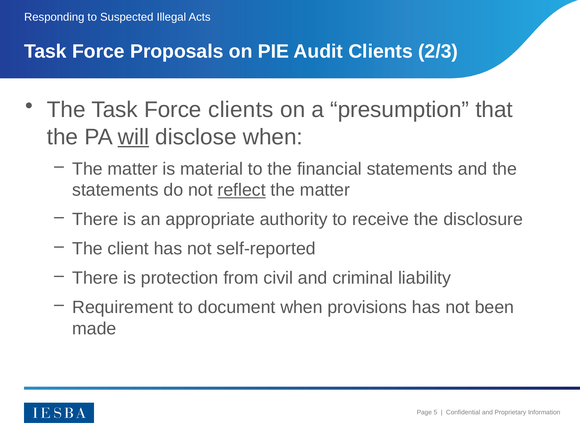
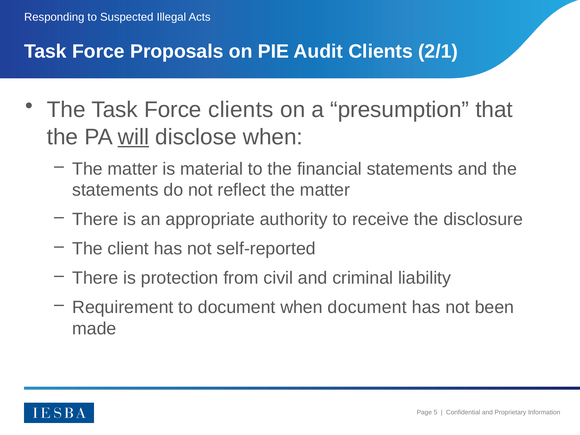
2/3: 2/3 -> 2/1 (438, 51)
reflect underline: present -> none (242, 190)
when provisions: provisions -> document (367, 307)
